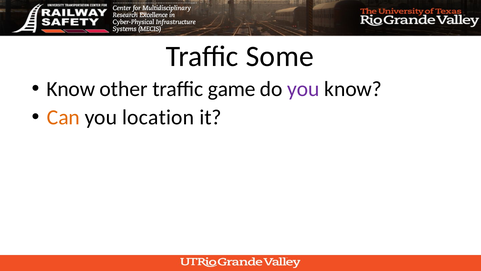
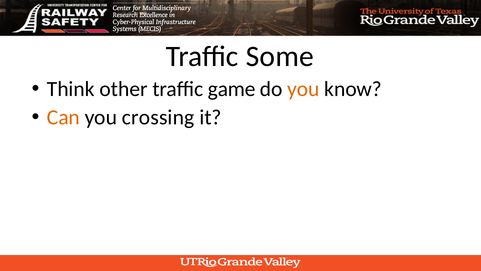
Know: Know -> Think (71, 89)
you colour: purple -> orange (303, 89)
location: location -> crossing (158, 117)
